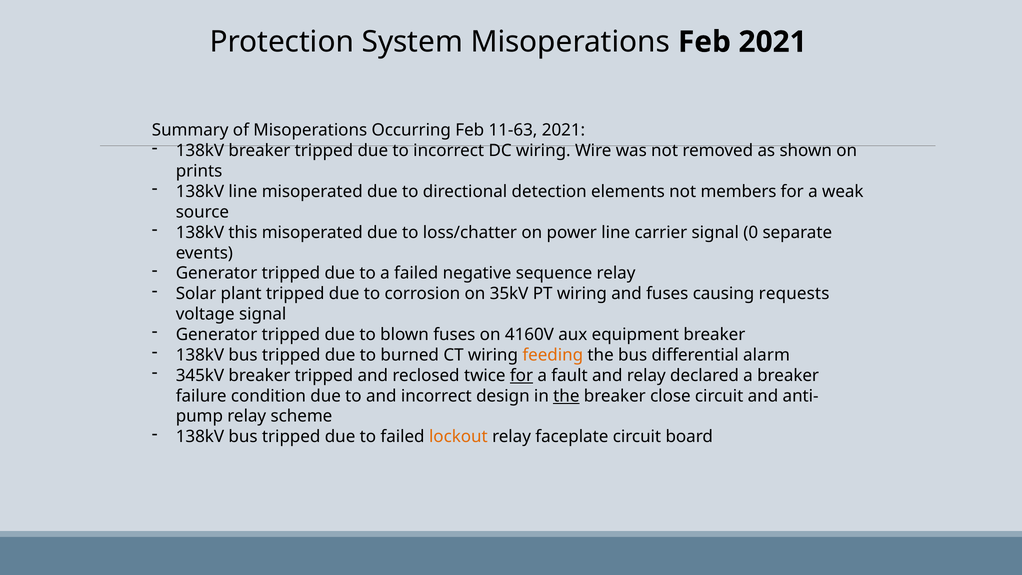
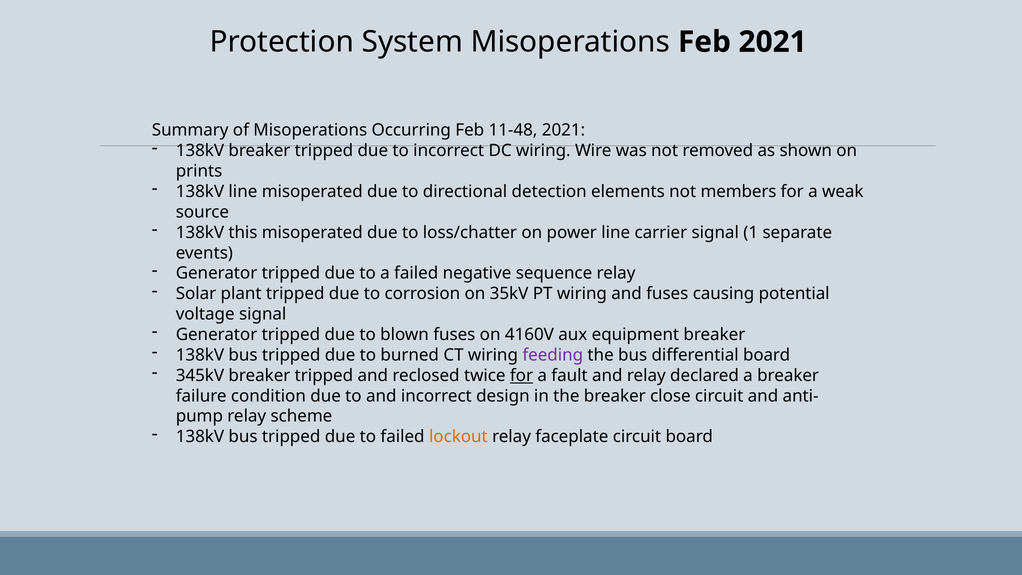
11-63: 11-63 -> 11-48 (513, 130)
0: 0 -> 1 (751, 232)
requests: requests -> potential (794, 294)
feeding colour: orange -> purple (553, 355)
differential alarm: alarm -> board (767, 355)
the underline: present -> none (566, 396)
